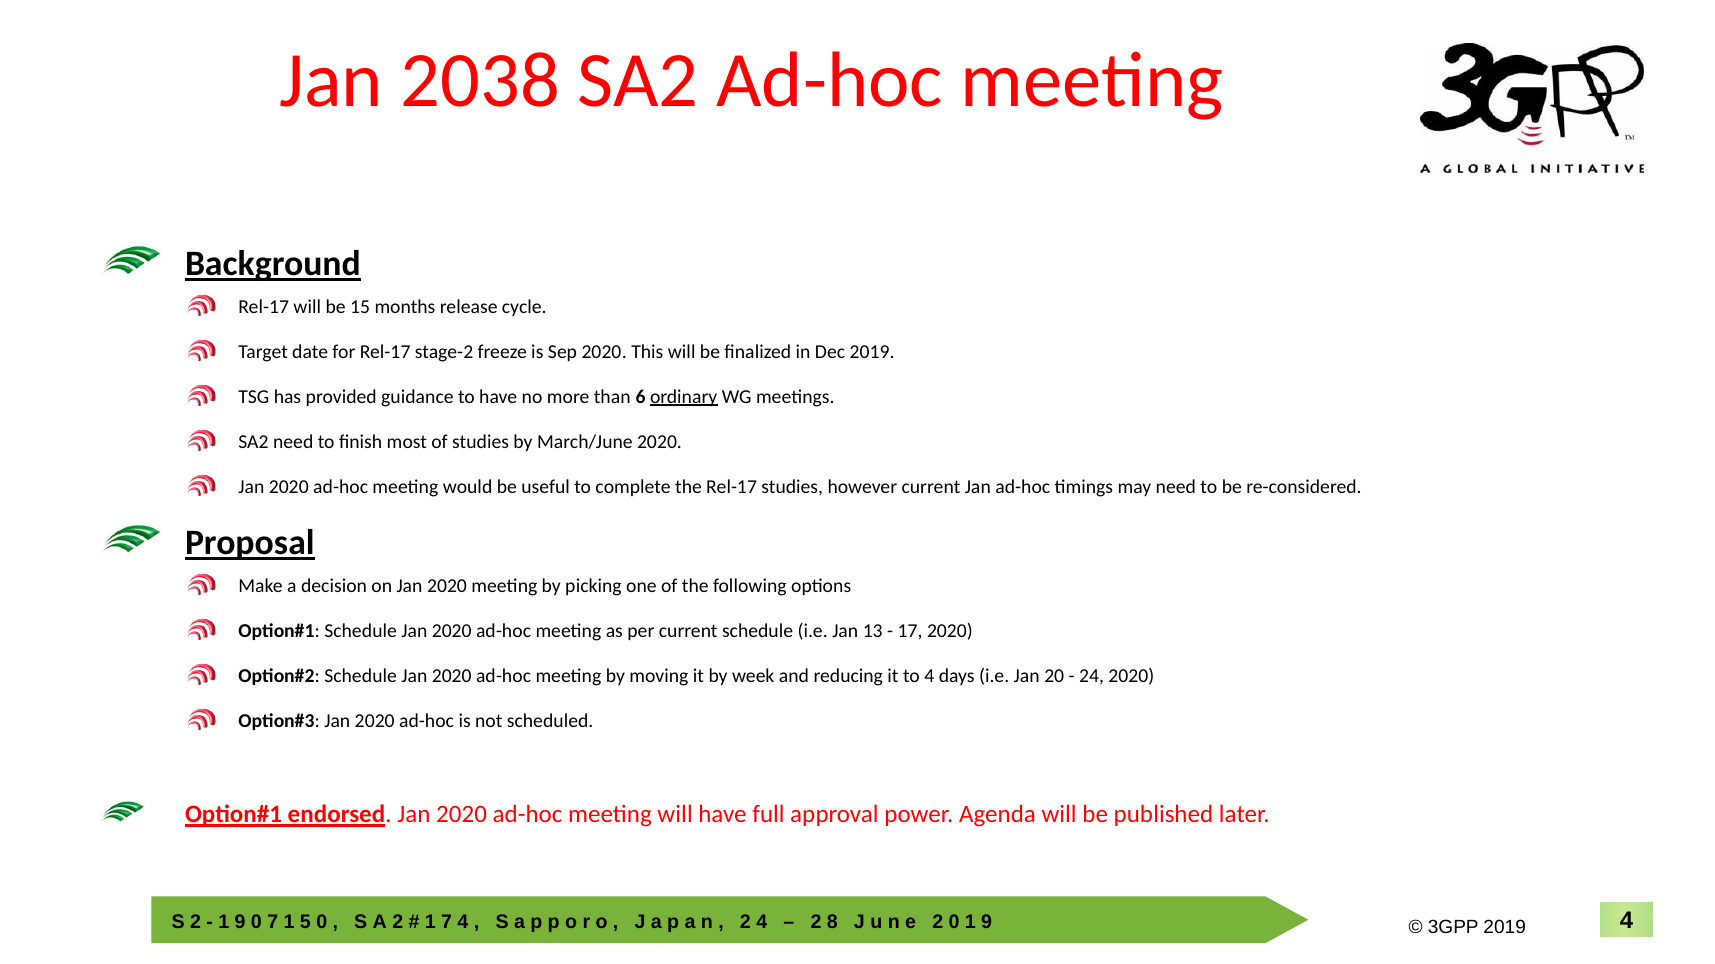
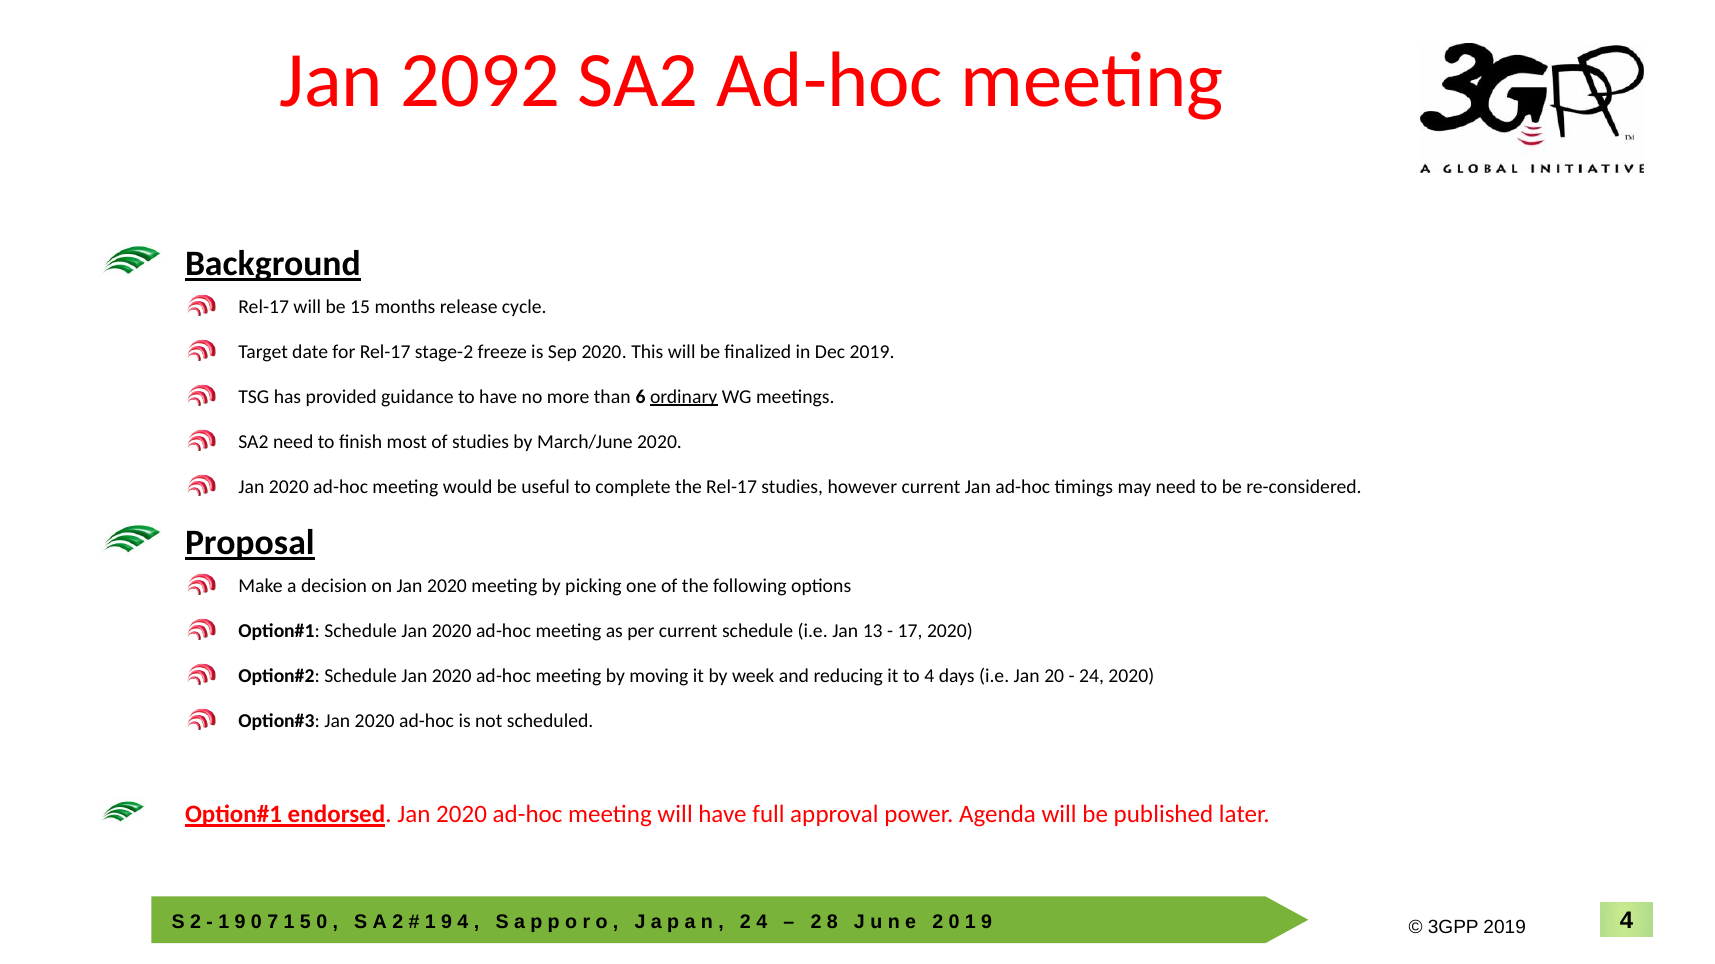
2038: 2038 -> 2092 (480, 80)
7: 7 -> 9 (447, 923)
